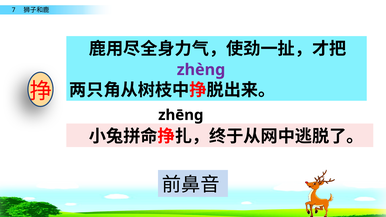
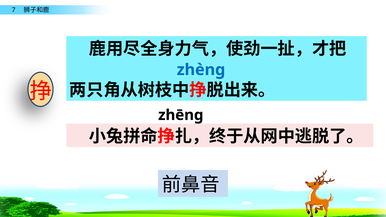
zhèng colour: purple -> blue (201, 70)
